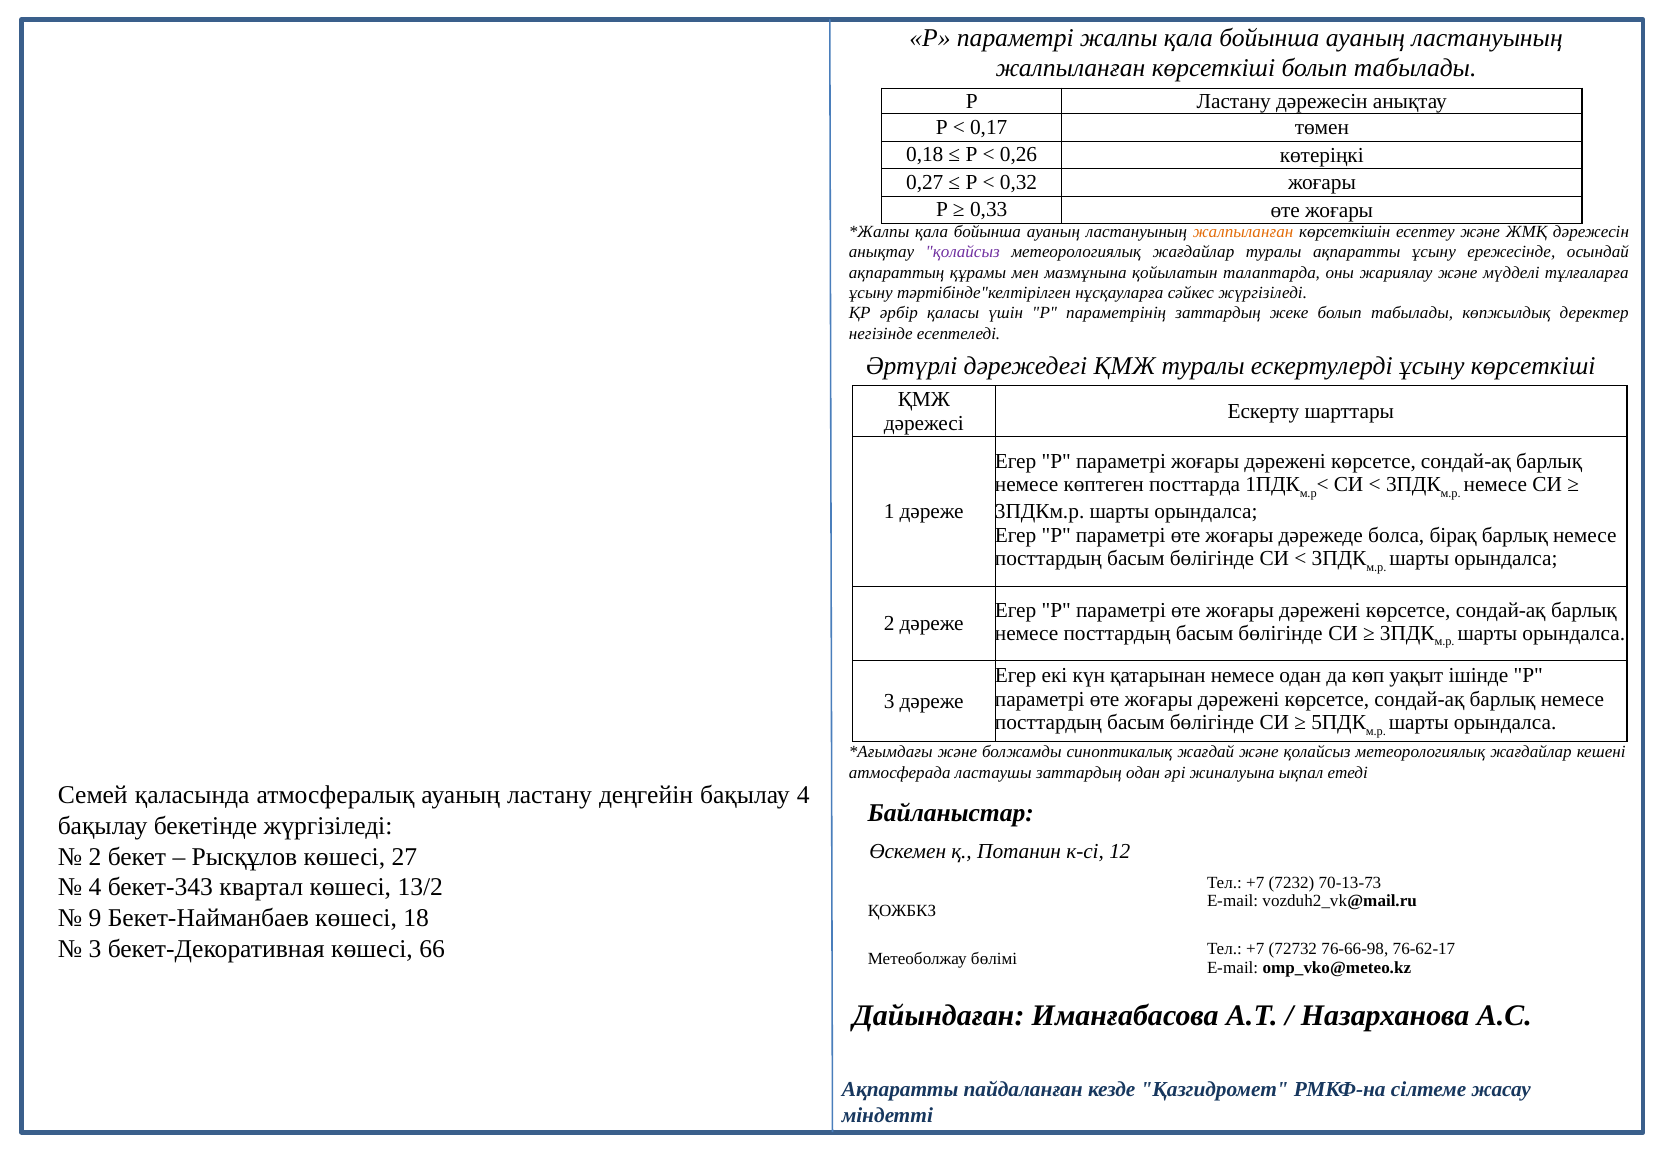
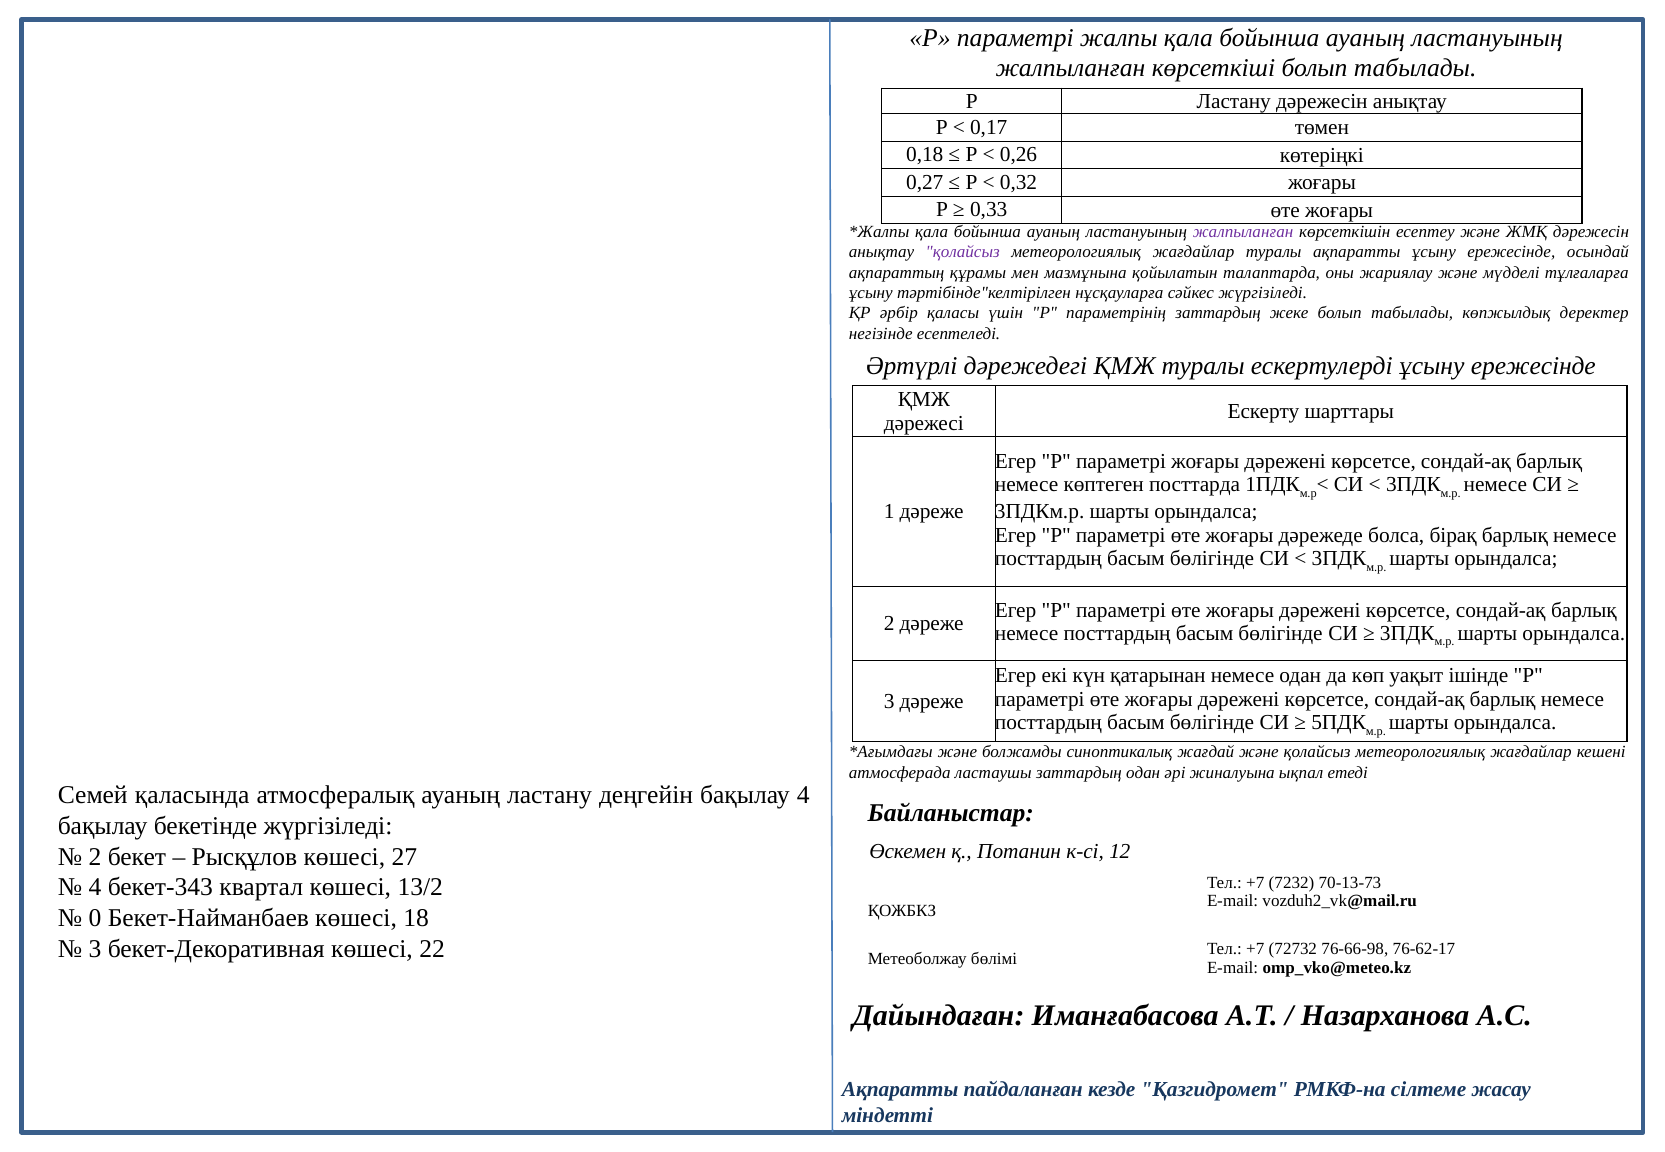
жалпыланған colour: orange -> purple (1243, 232)
ескертулерді ұсыну көрсеткіші: көрсеткіші -> ережесінде (1533, 366)
9: 9 -> 0 (95, 919)
66: 66 -> 22 (432, 949)
